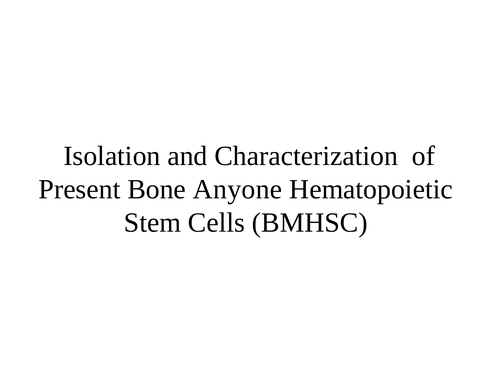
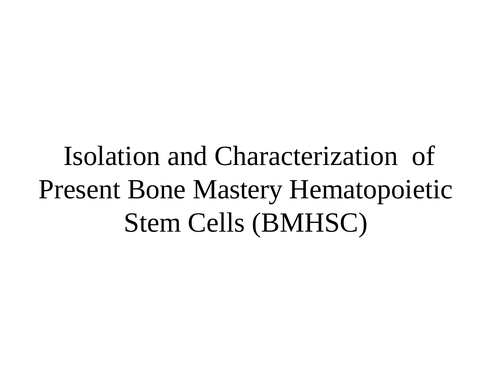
Anyone: Anyone -> Mastery (238, 189)
